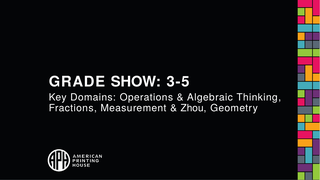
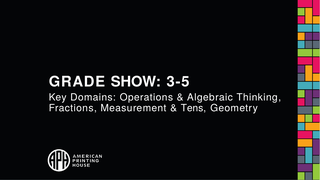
Zhou: Zhou -> Tens (194, 108)
